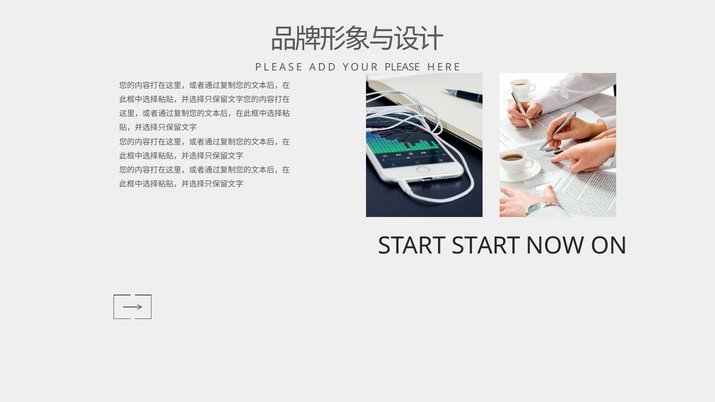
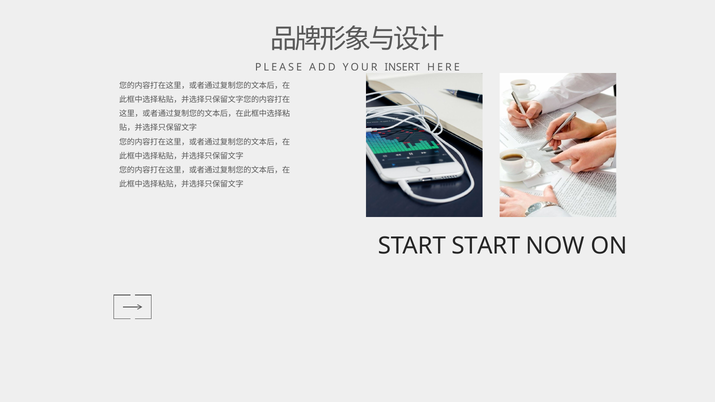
YOUR PLEASE: PLEASE -> INSERT (402, 67)
